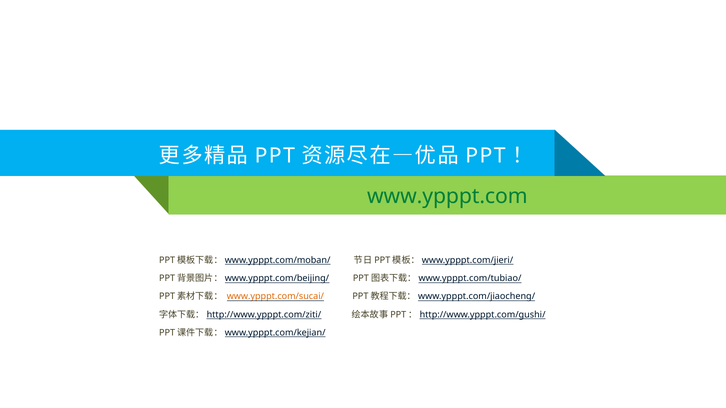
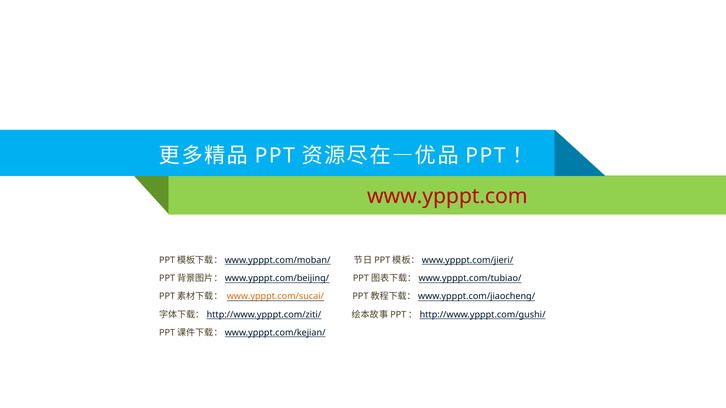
www.ypppt.com colour: green -> red (447, 197)
